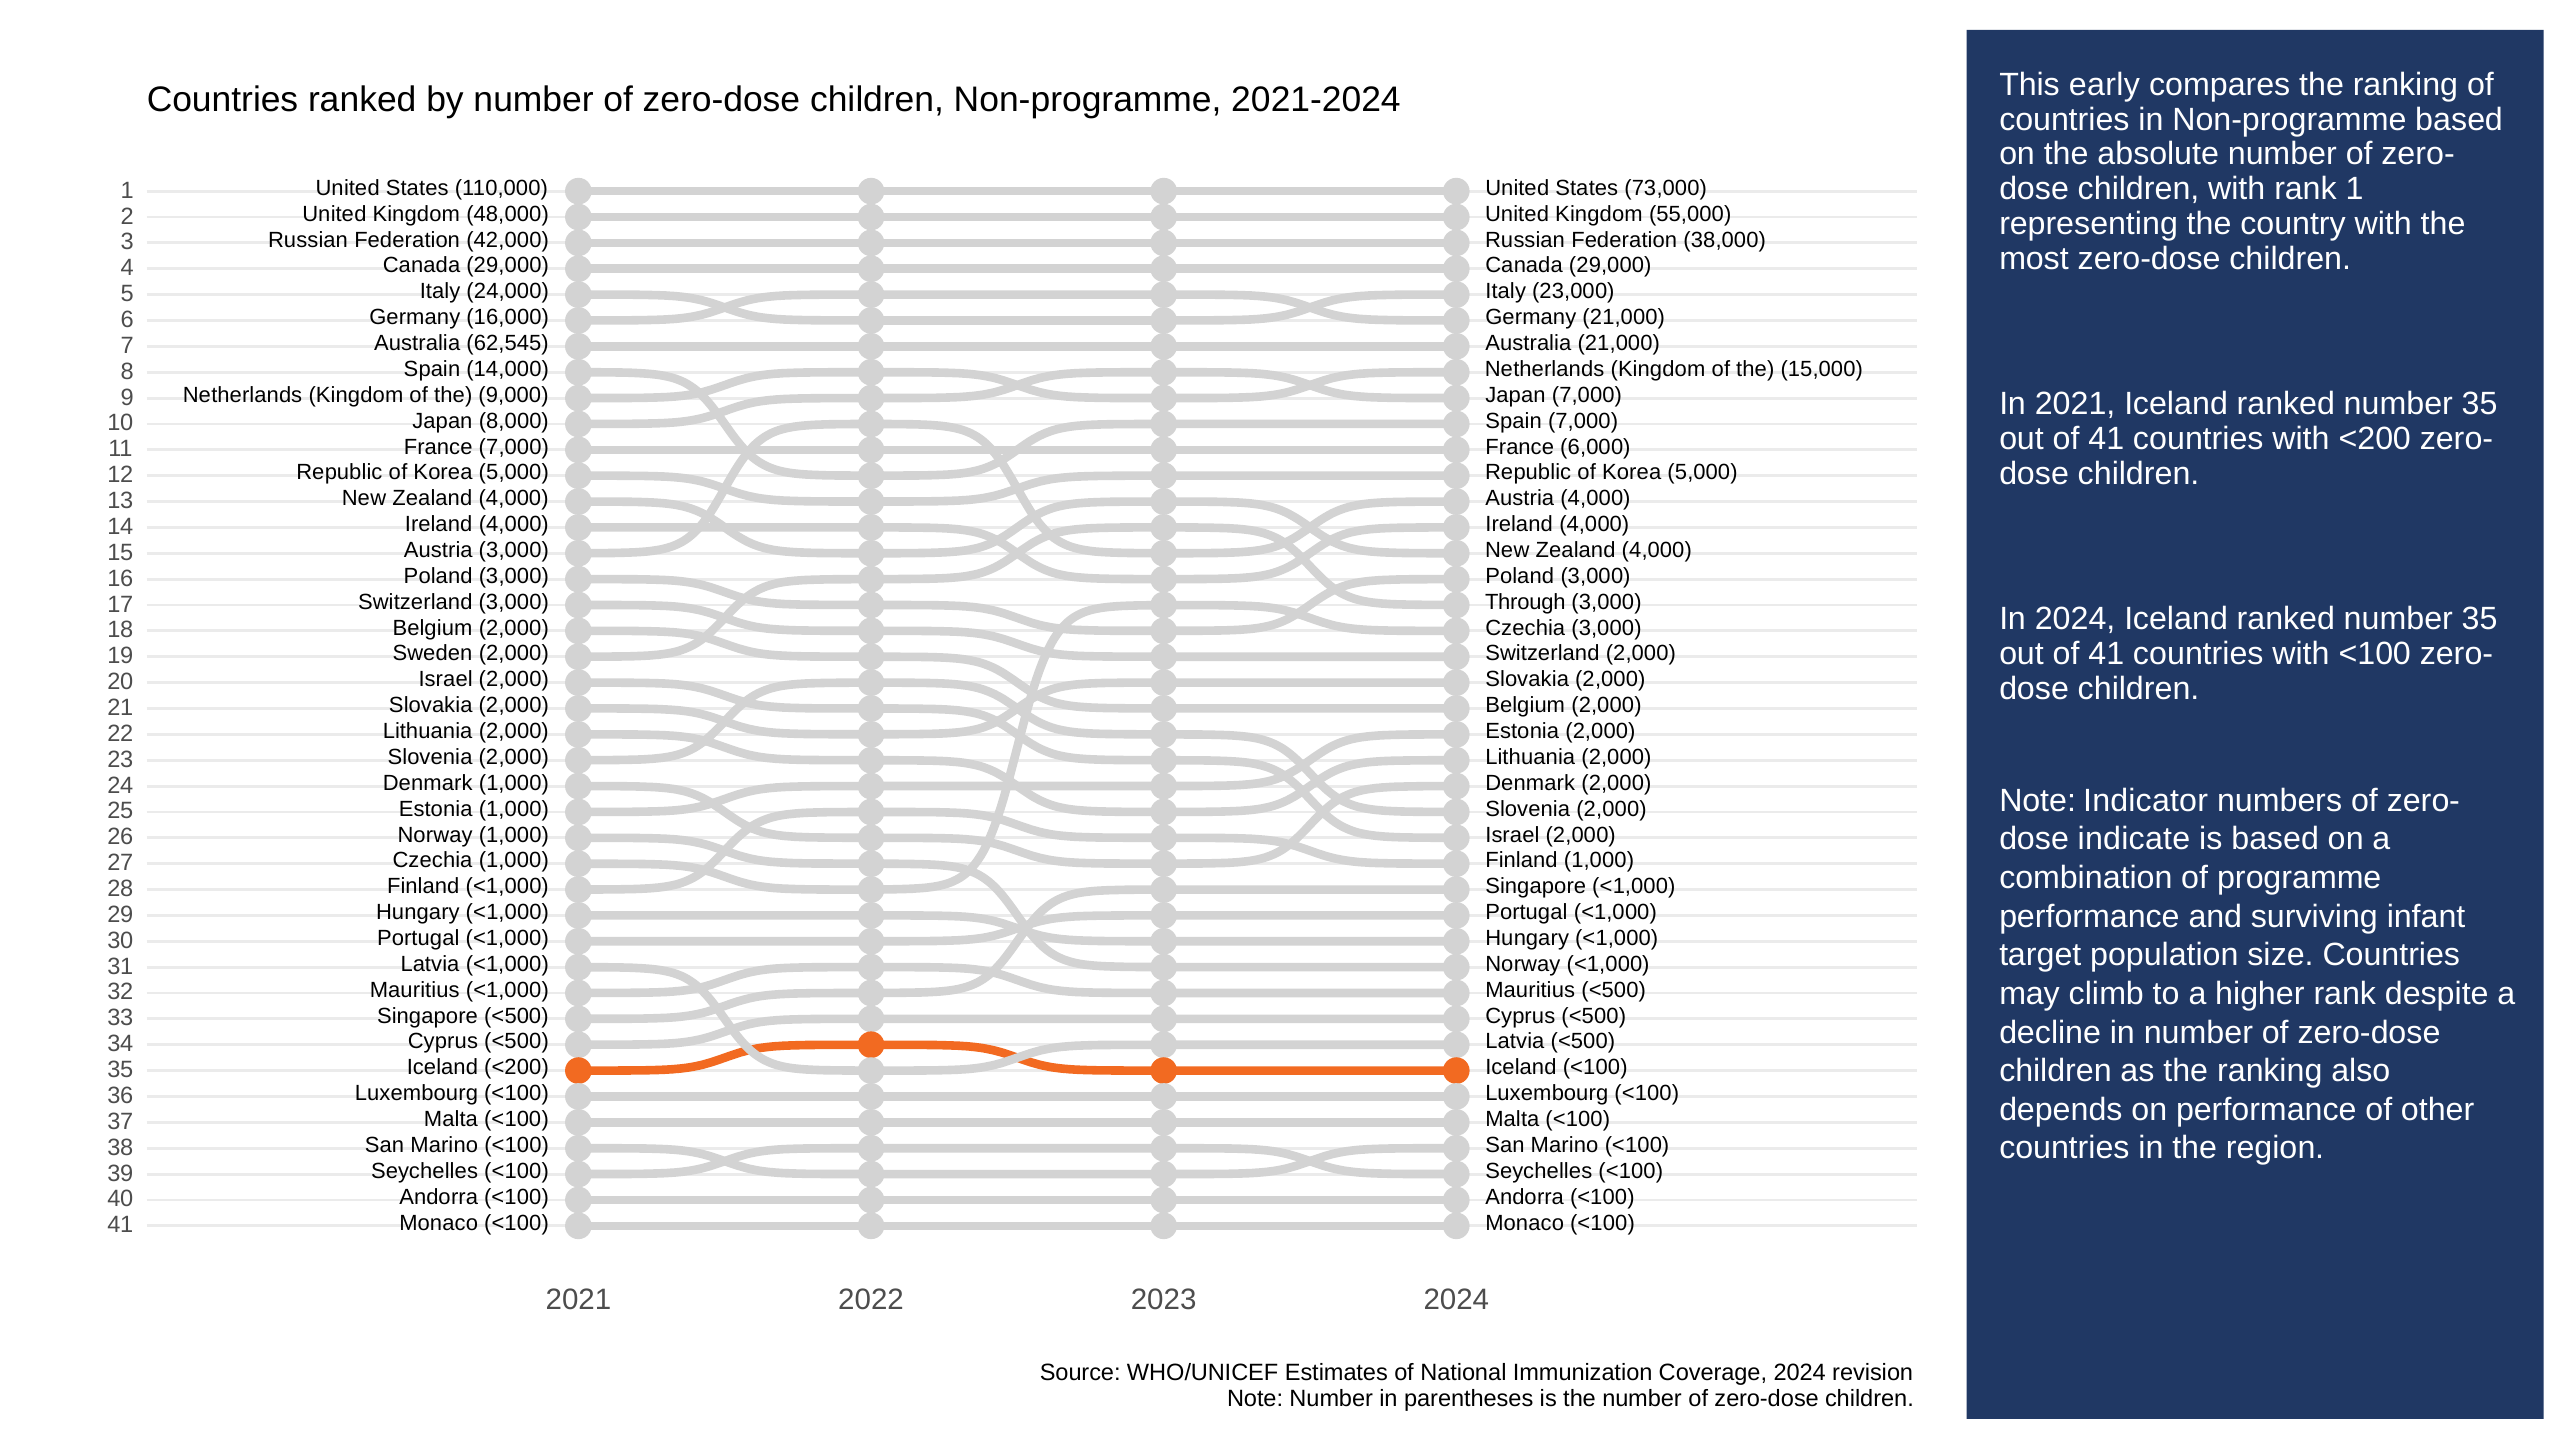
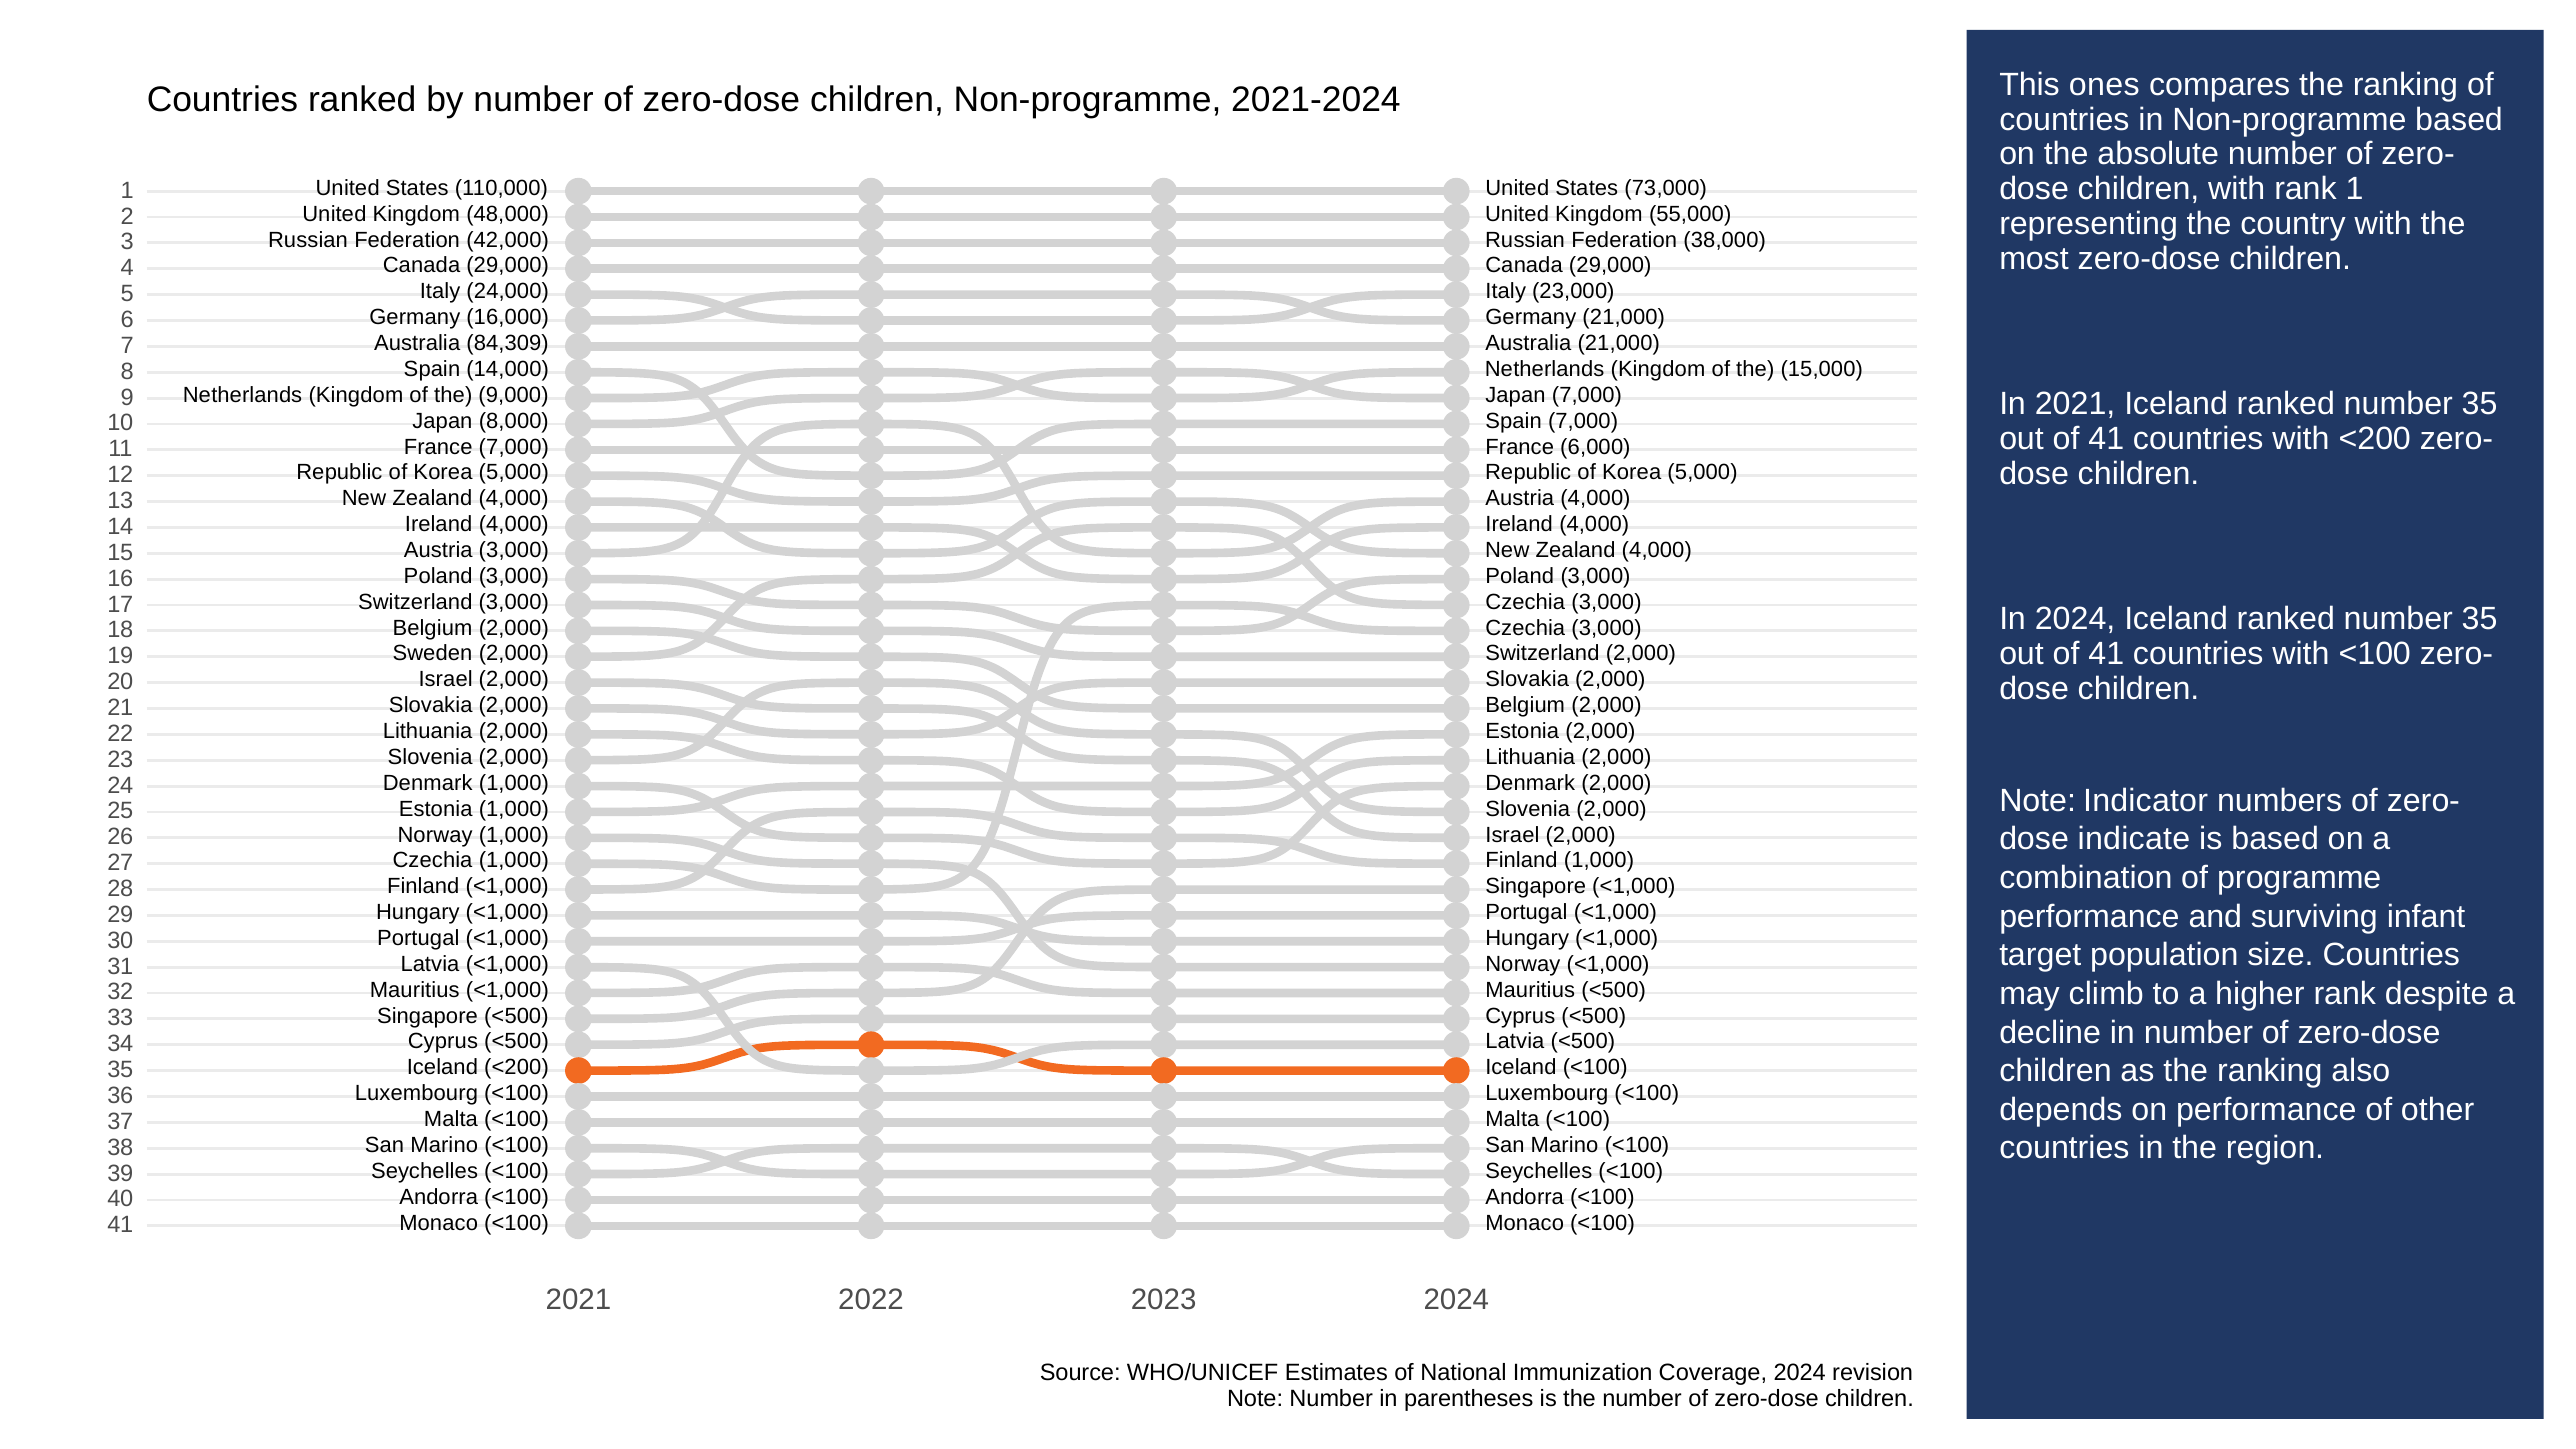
early: early -> ones (2104, 85)
62,545: 62,545 -> 84,309 (508, 343)
Through: Through -> Czechia (1525, 602)
